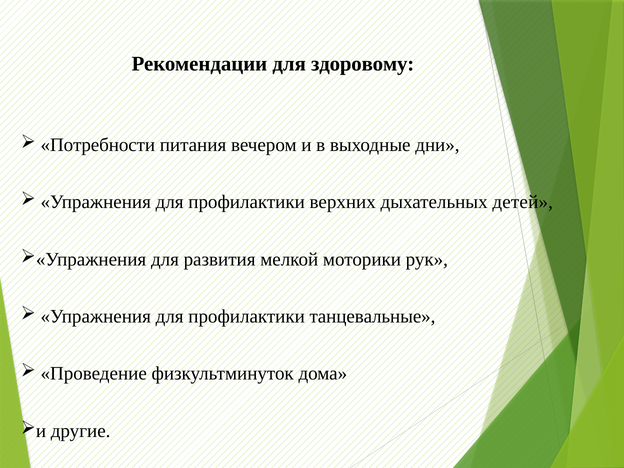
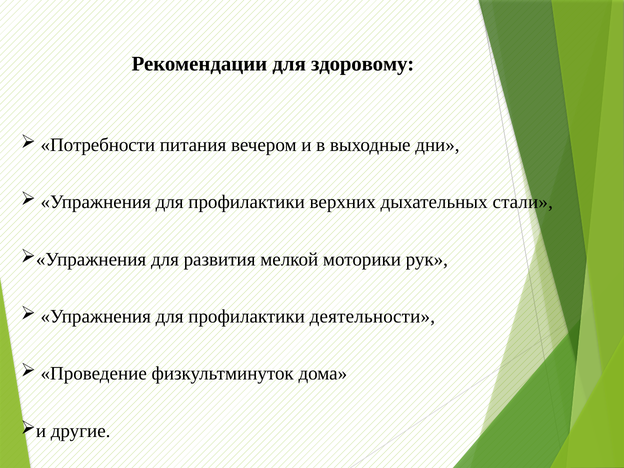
детей: детей -> стали (523, 202)
танцевальные: танцевальные -> деятельности (372, 317)
